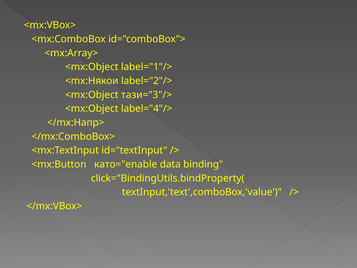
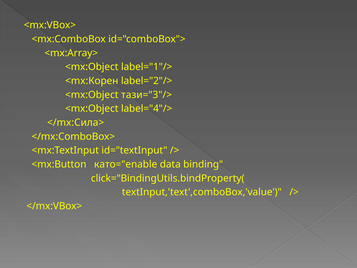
<mx:Някои: <mx:Някои -> <mx:Корен (92, 81)
</mx:Напр>: </mx:Напр> -> </mx:Сила> (76, 122)
